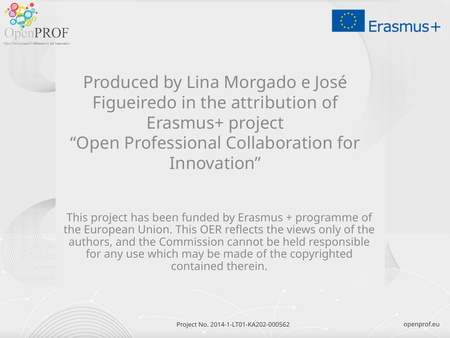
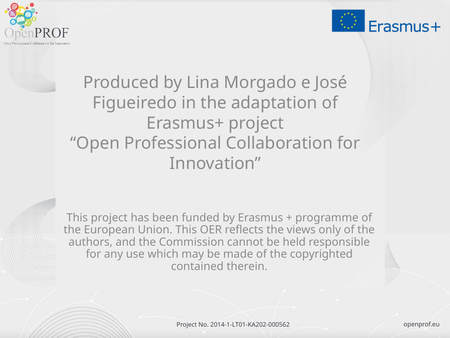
attribution: attribution -> adaptation (274, 103)
